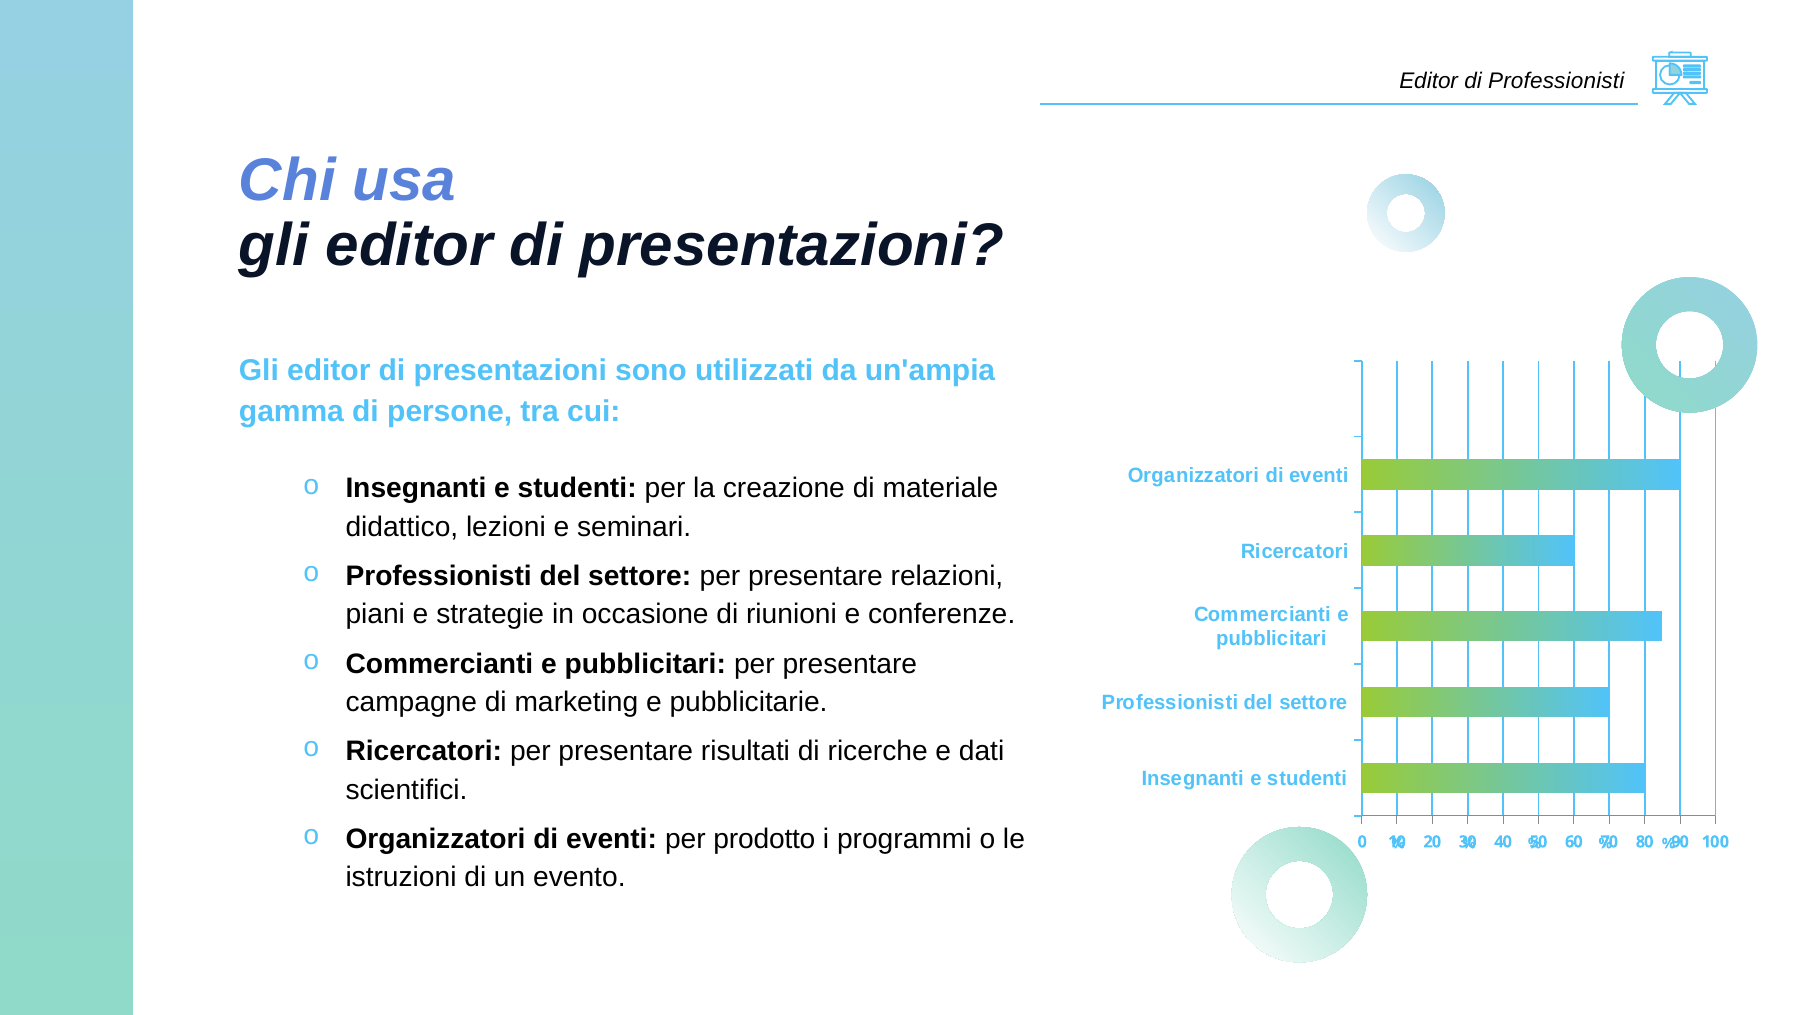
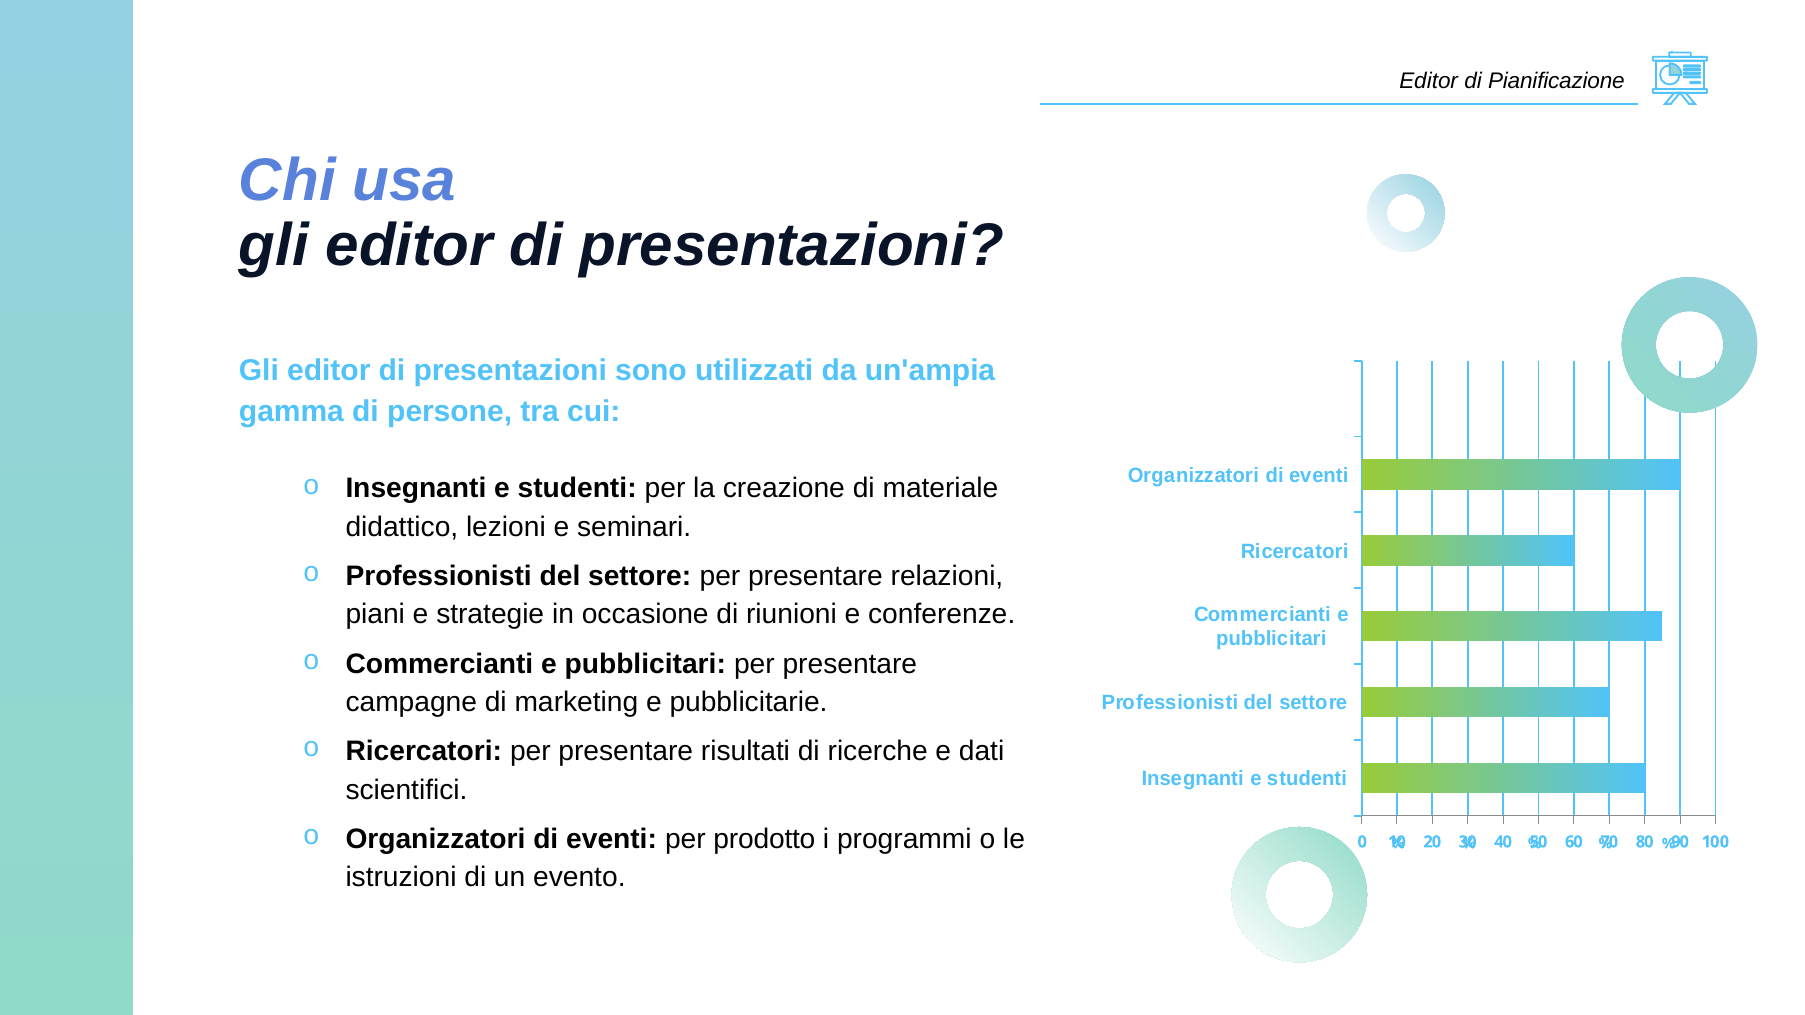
di Professionisti: Professionisti -> Pianificazione (1556, 81)
